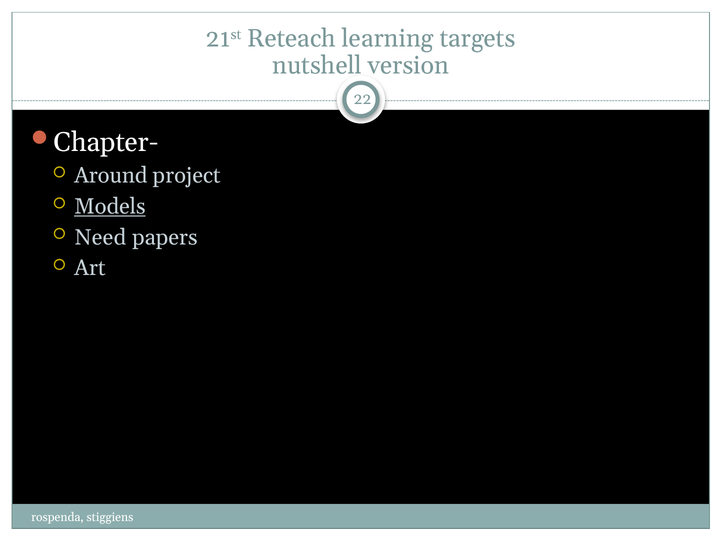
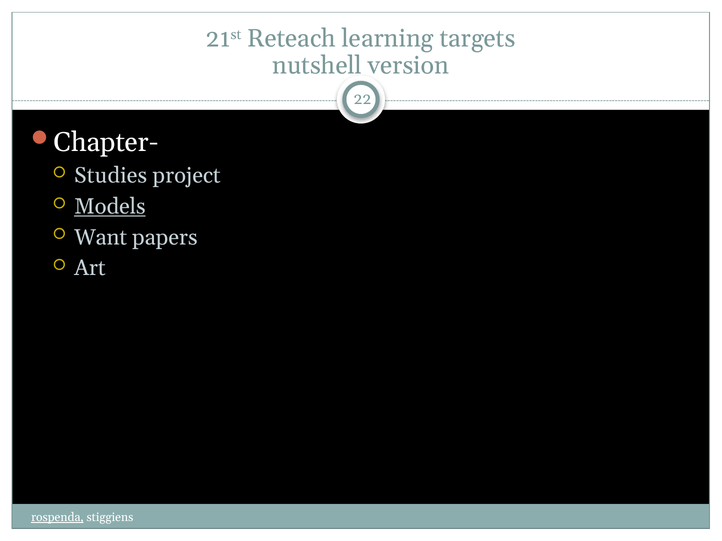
Around: Around -> Studies (111, 176)
Need: Need -> Want (101, 238)
rospenda underline: none -> present (57, 518)
